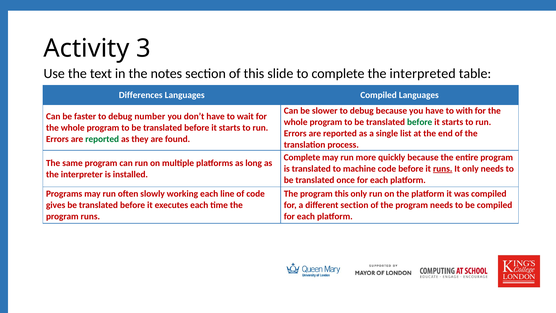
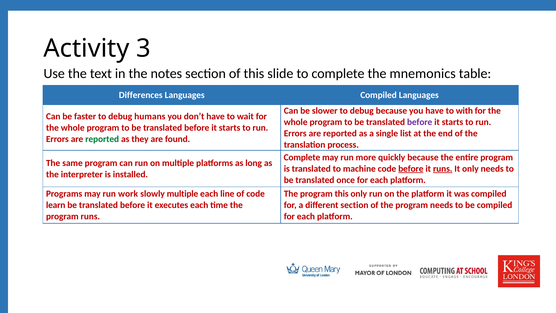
interpreted: interpreted -> mnemonics (423, 73)
number: number -> humans (150, 116)
before colour: green -> purple (420, 122)
before underline: none -> present (411, 169)
often: often -> work (128, 194)
slowly working: working -> multiple (182, 194)
gives: gives -> learn (56, 205)
